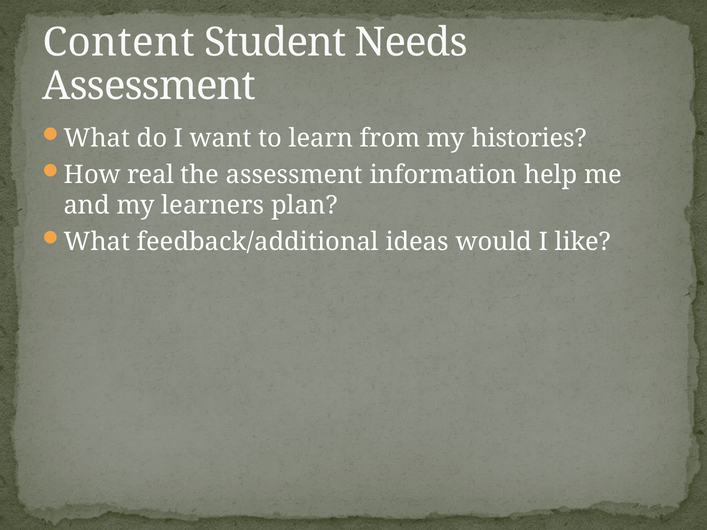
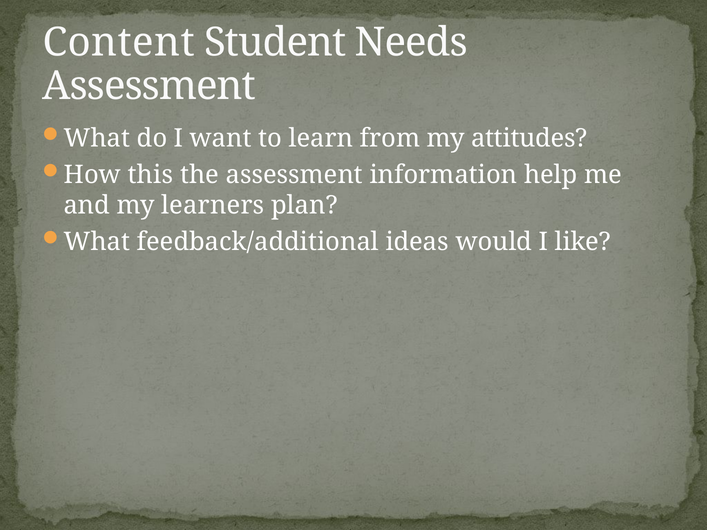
histories: histories -> attitudes (529, 138)
real: real -> this (150, 175)
